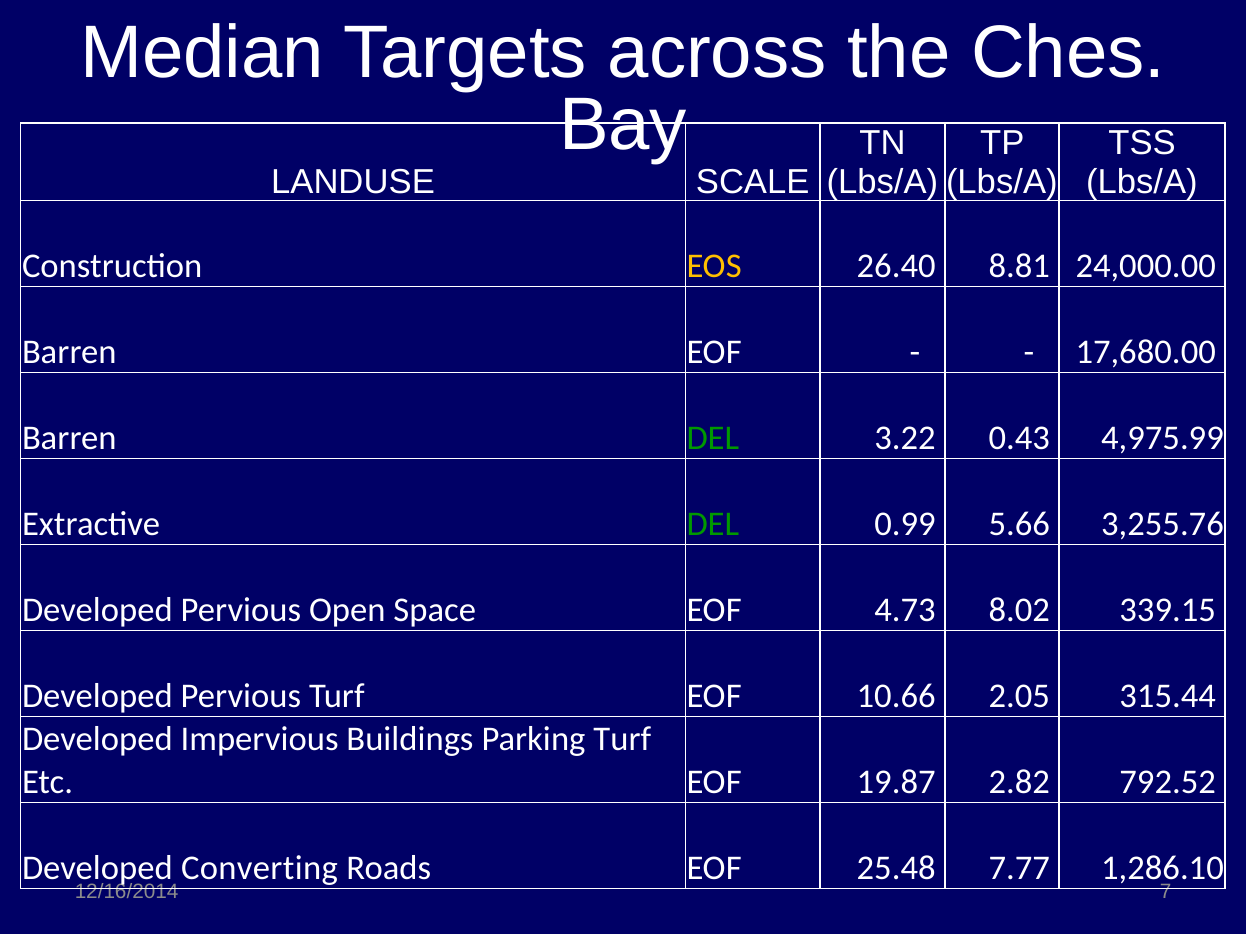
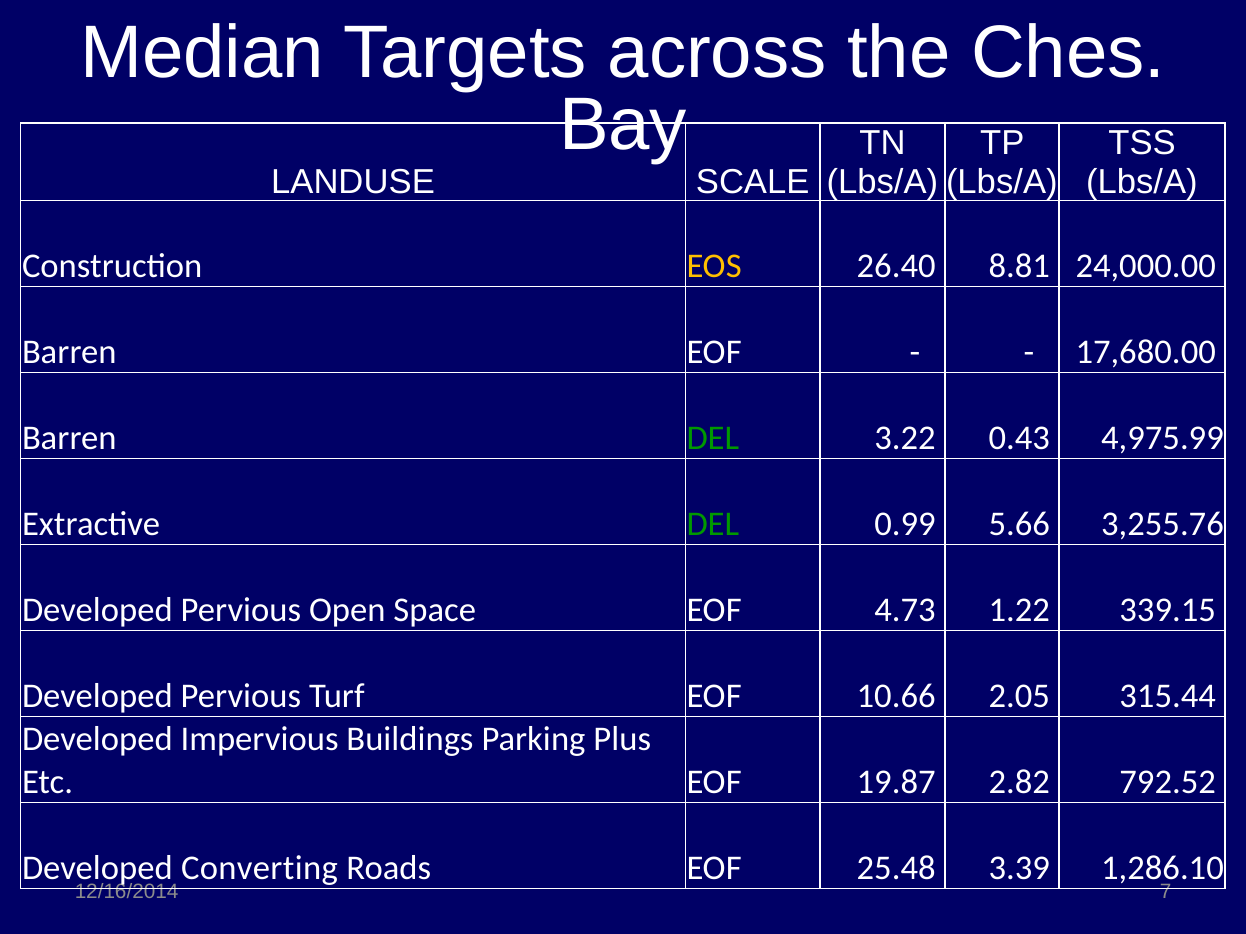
8.02: 8.02 -> 1.22 (1019, 610)
Parking Turf: Turf -> Plus (622, 740)
7.77: 7.77 -> 3.39 (1019, 868)
